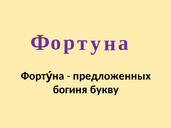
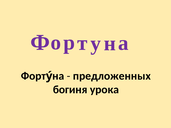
букву: букву -> урока (104, 90)
